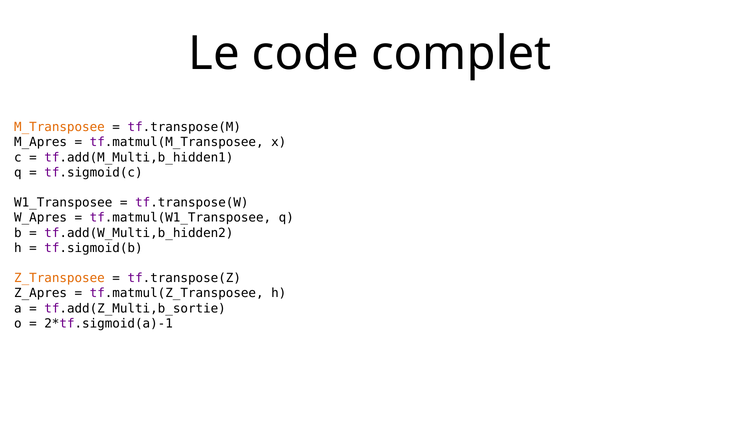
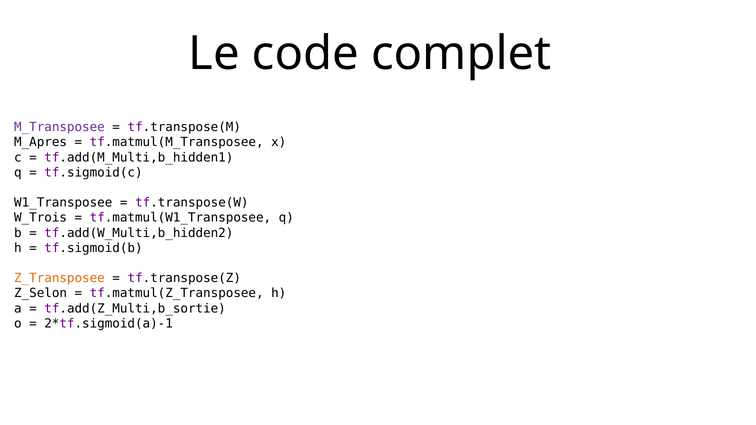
M_Transposee colour: orange -> purple (59, 127)
W_Apres: W_Apres -> W_Trois (41, 218)
Z_Apres: Z_Apres -> Z_Selon (41, 293)
